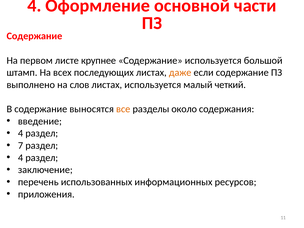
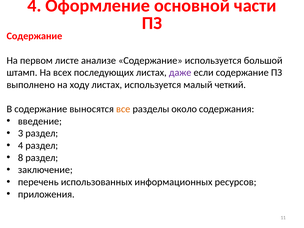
крупнее: крупнее -> анализе (98, 60)
даже colour: orange -> purple (180, 73)
слов: слов -> ходу (80, 85)
4: 4 -> 3 (21, 133)
7: 7 -> 4 (21, 146)
4: 4 -> 8 (21, 158)
